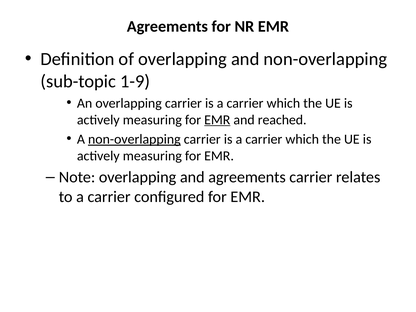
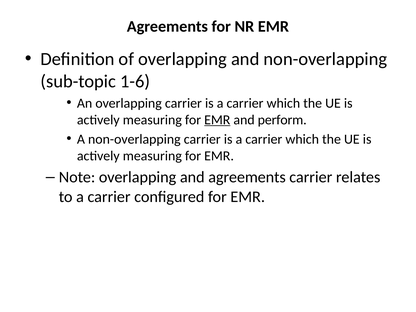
1-9: 1-9 -> 1-6 (135, 81)
reached: reached -> perform (282, 120)
non-overlapping underline: present -> none (134, 139)
